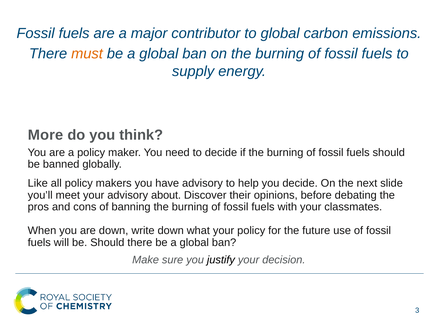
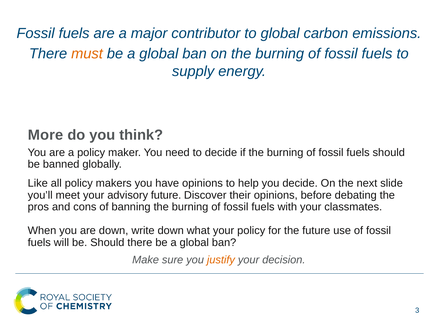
have advisory: advisory -> opinions (202, 184)
advisory about: about -> future (166, 195)
justify colour: black -> orange (221, 260)
